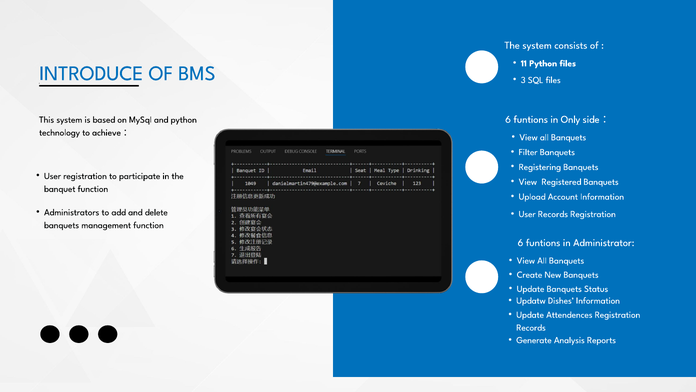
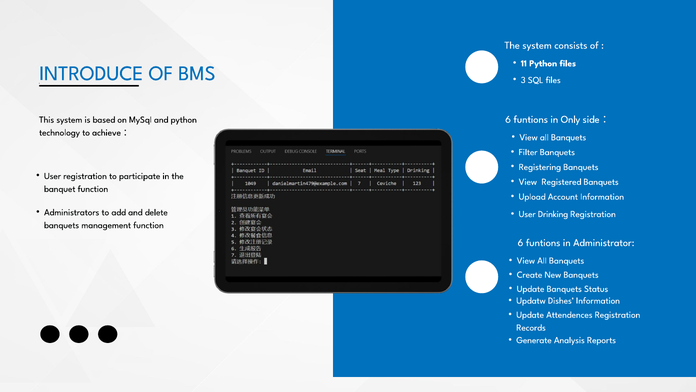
User Records: Records -> Drinking (553, 214)
